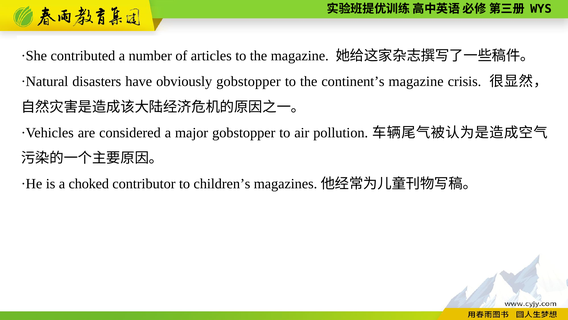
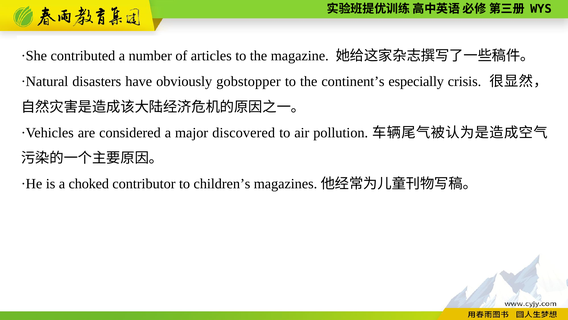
continent’s magazine: magazine -> especially (416, 81)
major gobstopper: gobstopper -> discovered (244, 132)
